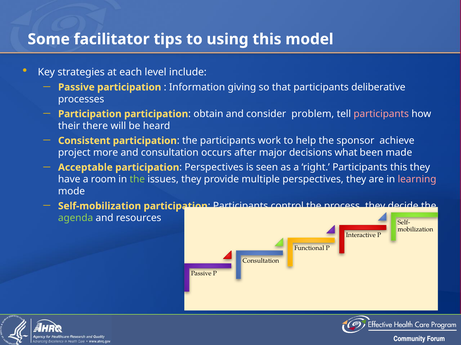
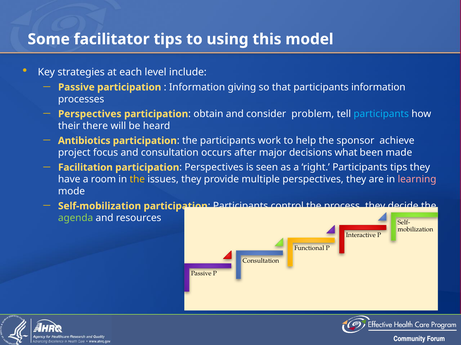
participants deliberative: deliberative -> information (378, 87)
Participation: Participation -> Perspectives (90, 114)
participants colour: pink -> light blue (381, 114)
Consistent: Consistent -> Antibiotics (84, 141)
more: more -> focus (106, 153)
Acceptable: Acceptable -> Facilitation (85, 168)
Participants this: this -> tips (399, 168)
the colour: light green -> yellow (137, 180)
